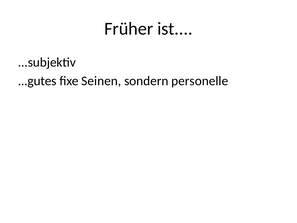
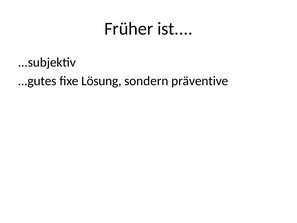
Seinen: Seinen -> Lösung (101, 81)
personelle: personelle -> präventive (200, 81)
